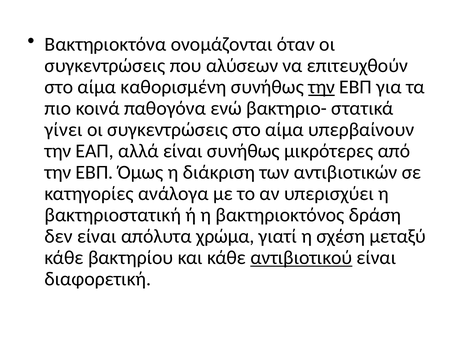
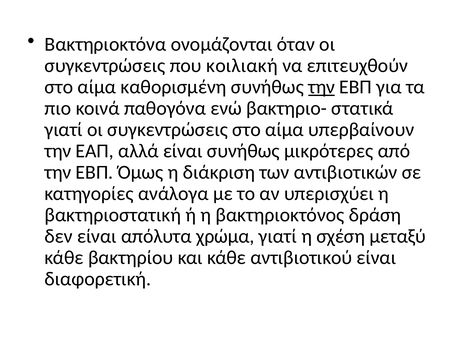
αλύσεων: αλύσεων -> κοιλιακή (242, 65)
γίνει: γίνει -> γιατί (64, 129)
αντιβιοτικού underline: present -> none (301, 257)
